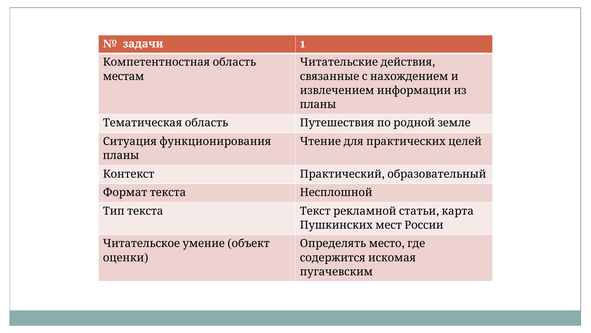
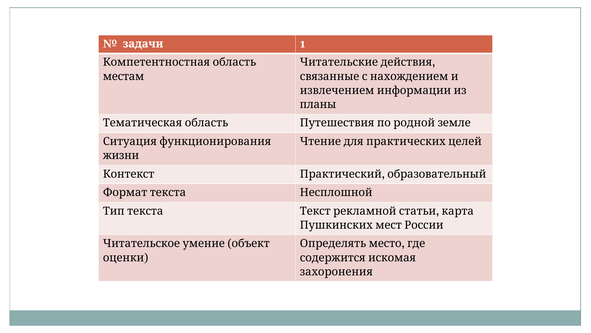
планы: планы -> жизни (121, 155)
пугачевским: пугачевским -> захоронения (336, 271)
